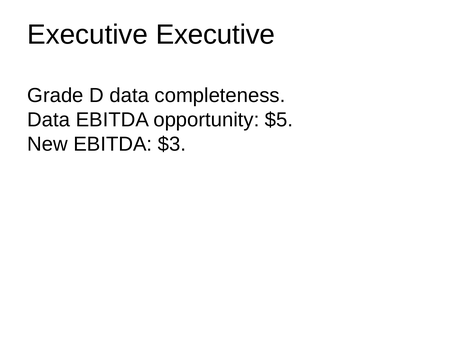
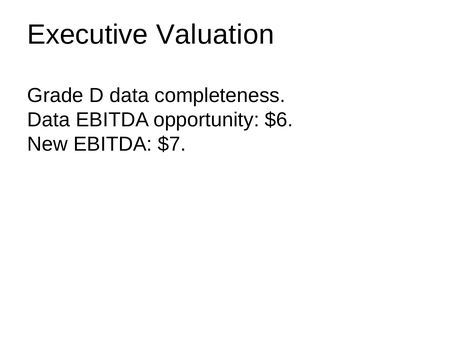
Executive Executive: Executive -> Valuation (215, 35)
$5: $5 -> $6 (279, 120)
$3: $3 -> $7 (172, 144)
